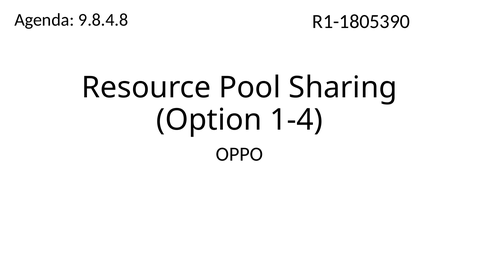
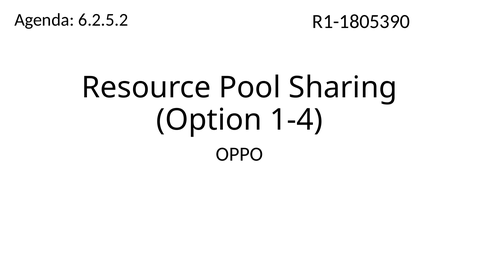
9.8.4.8: 9.8.4.8 -> 6.2.5.2 (103, 20)
